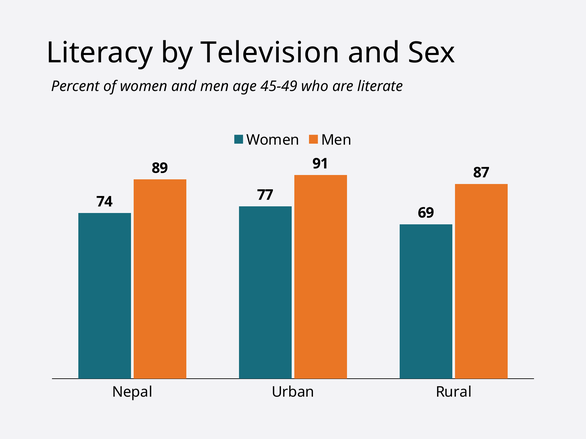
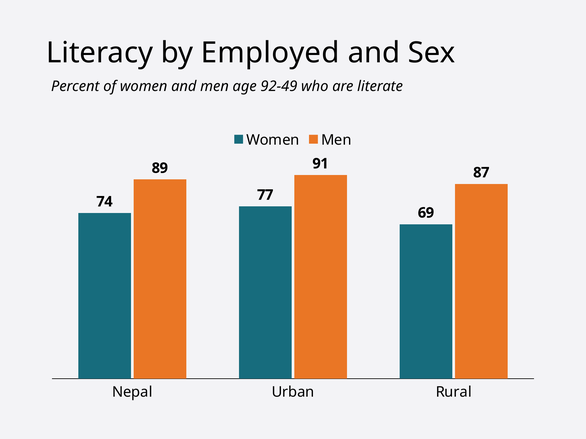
Television: Television -> Employed (270, 53)
45-49: 45-49 -> 92-49 (279, 86)
